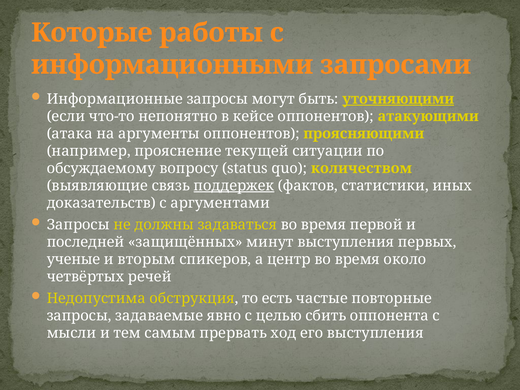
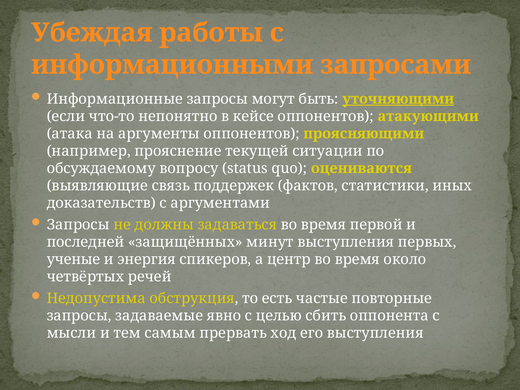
Которые: Которые -> Убеждая (92, 33)
количеством: количеством -> оцениваются (361, 168)
поддержек underline: present -> none (234, 186)
вторым: вторым -> энергия (147, 259)
